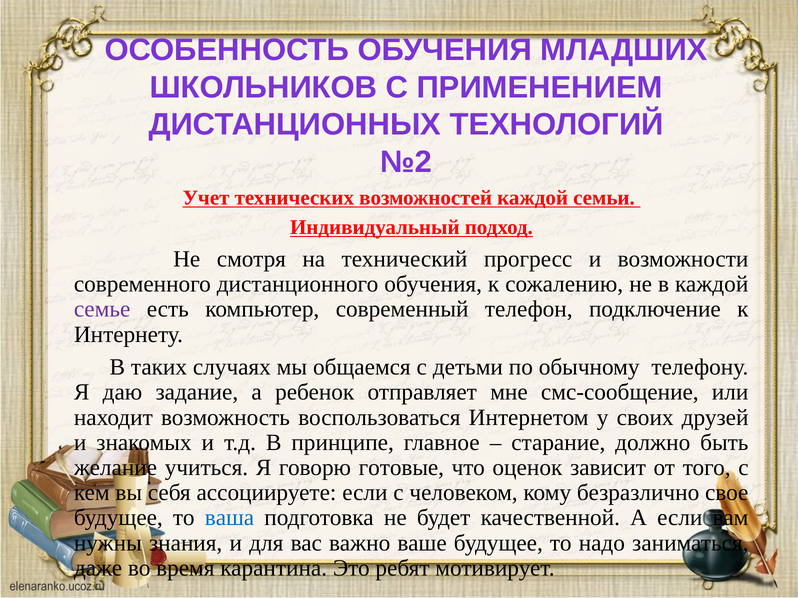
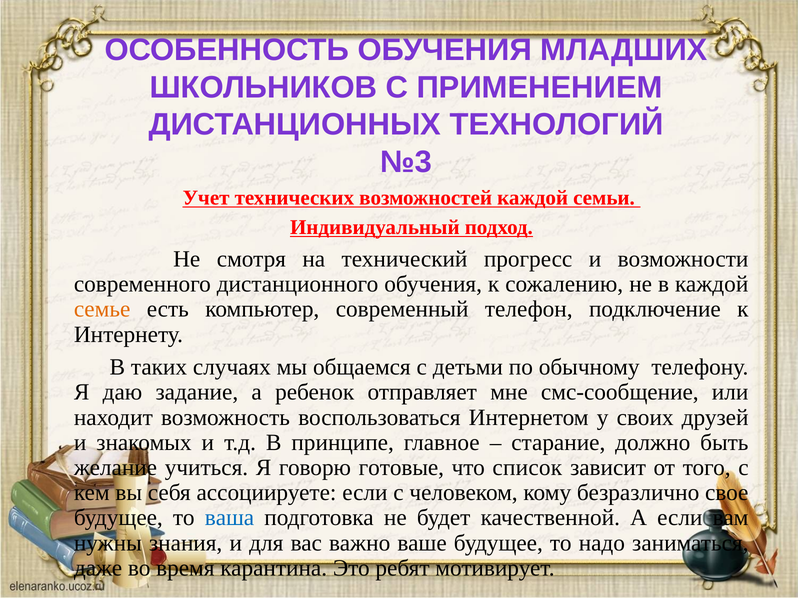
№2: №2 -> №3 (406, 162)
семье colour: purple -> orange (102, 310)
оценок: оценок -> список (527, 468)
